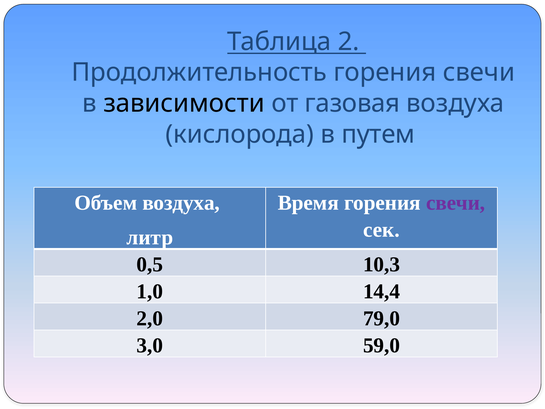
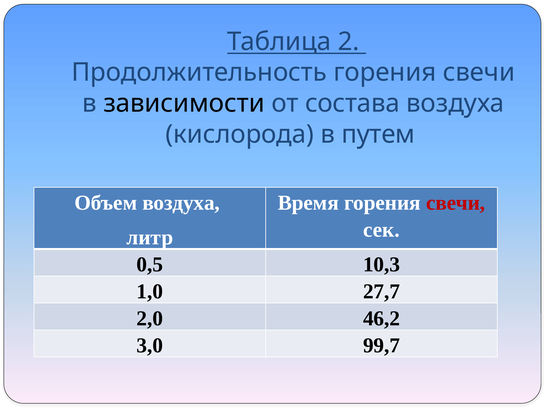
газовая: газовая -> состава (352, 103)
свечи colour: purple -> red (456, 203)
14,4: 14,4 -> 27,7 (382, 291)
79,0: 79,0 -> 46,2 (382, 318)
59,0: 59,0 -> 99,7 (382, 345)
